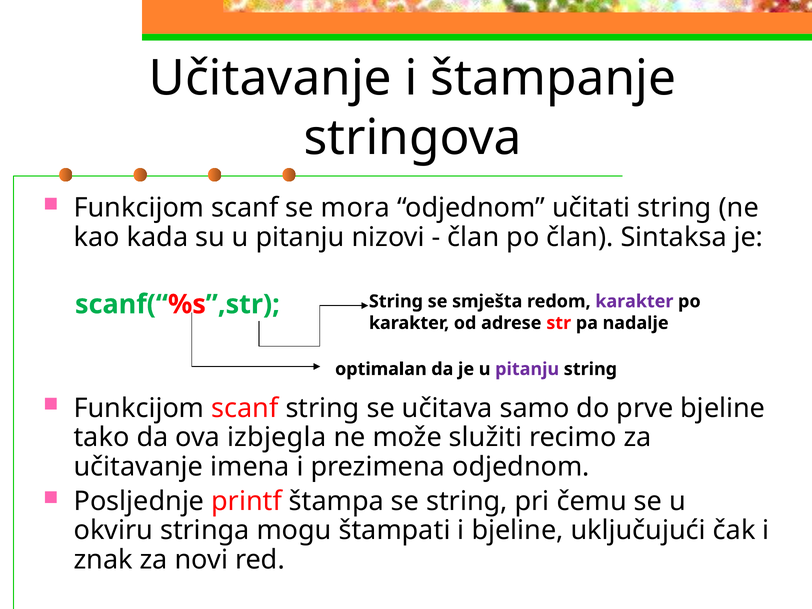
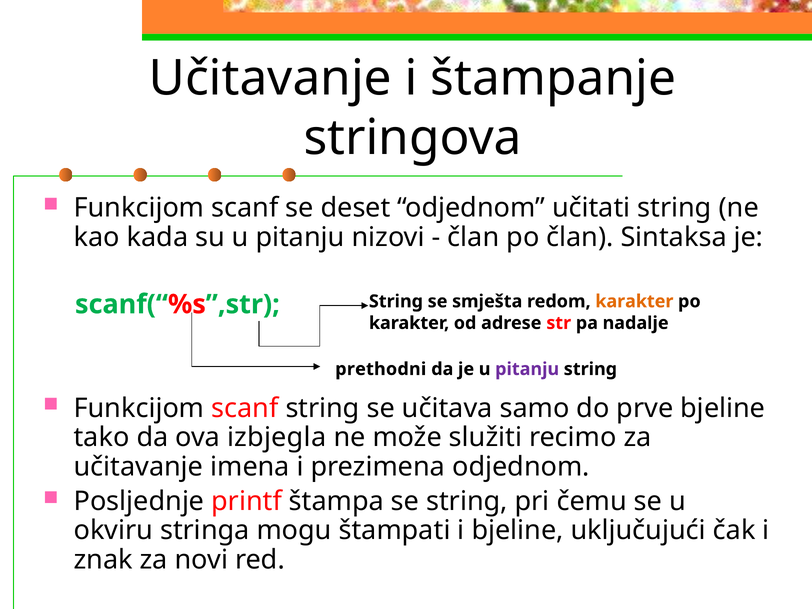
mora: mora -> deset (356, 208)
karakter colour: purple -> orange (634, 301)
optimalan: optimalan -> prethodni (381, 369)
